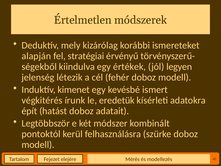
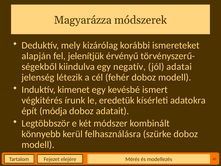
Értelmetlen: Értelmetlen -> Magyarázza (83, 20)
stratégiai: stratégiai -> jelenítjük (86, 56)
értékek: értékek -> negatív (129, 67)
legyen: legyen -> adatai (179, 67)
hatást: hatást -> módja (53, 111)
pontoktól: pontoktól -> könnyebb (41, 134)
